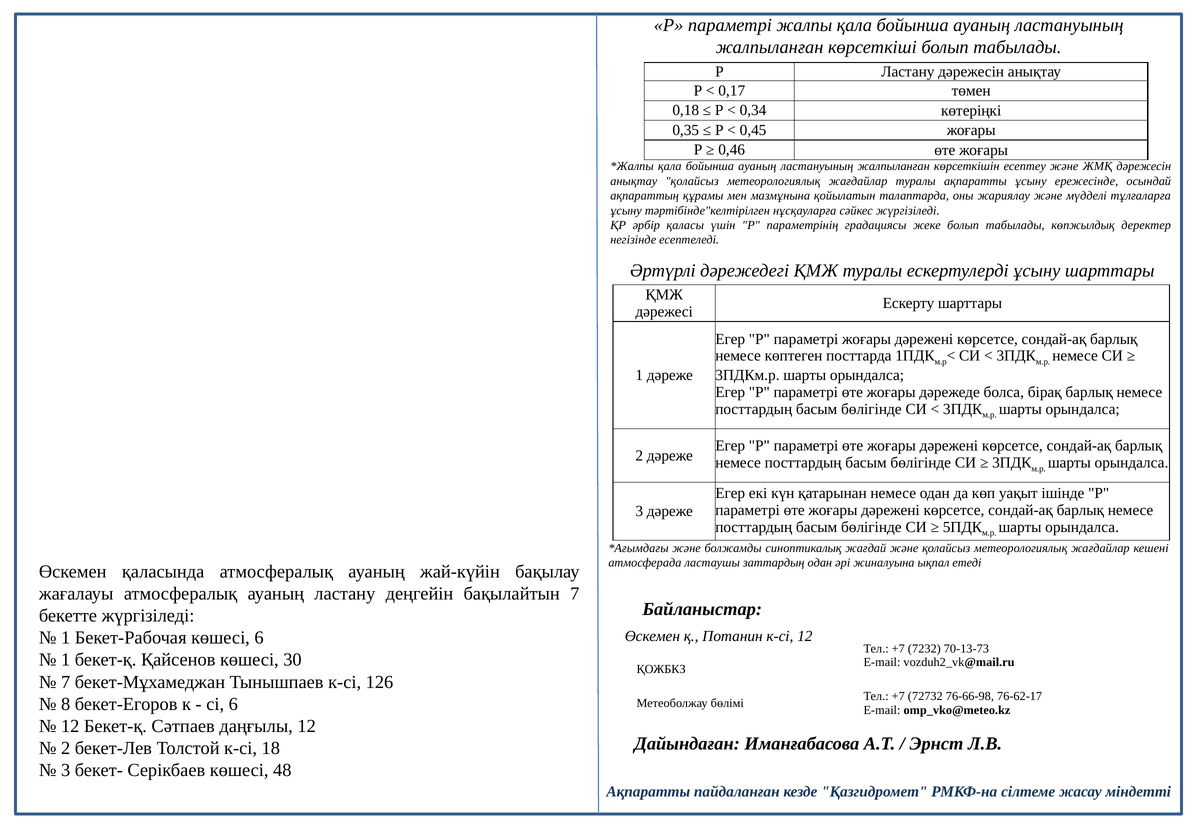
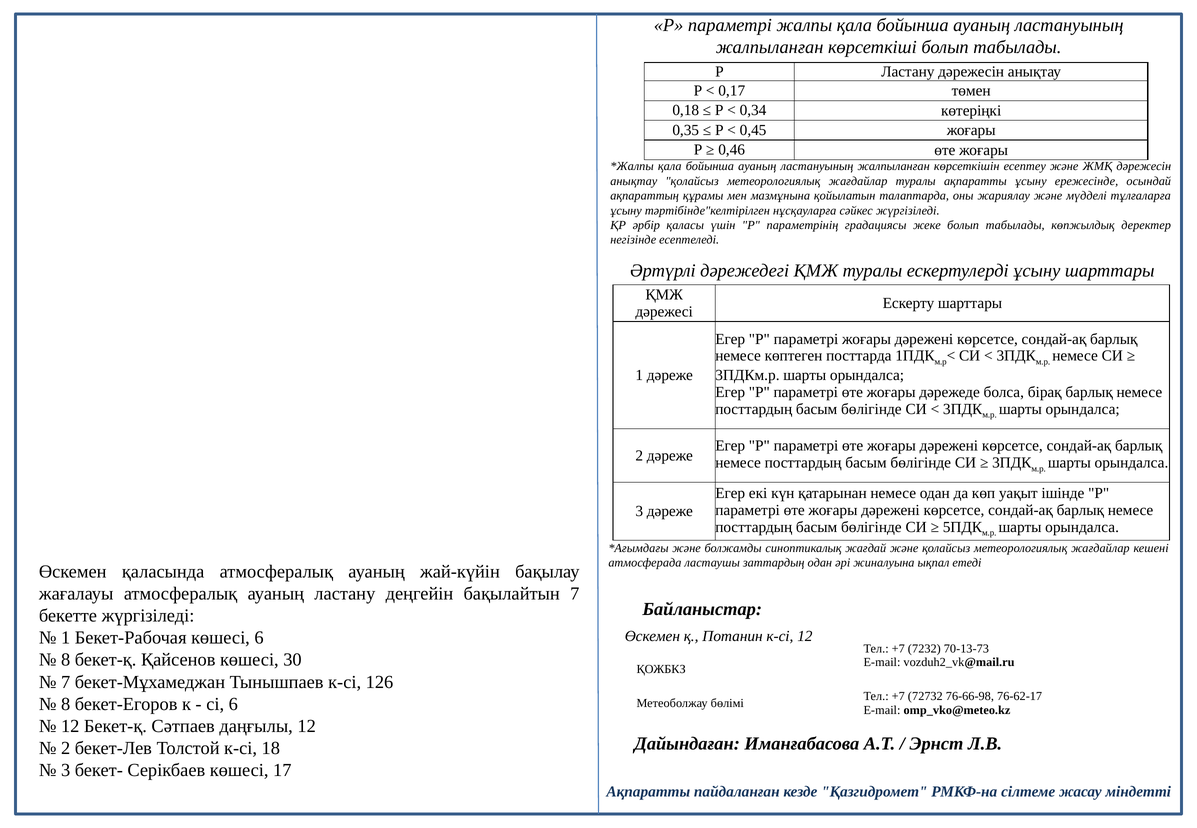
1: 1 -> 8 (66, 660)
48: 48 -> 17 (282, 771)
